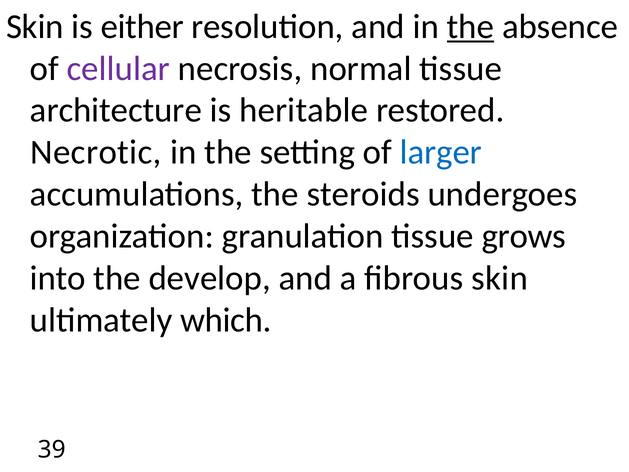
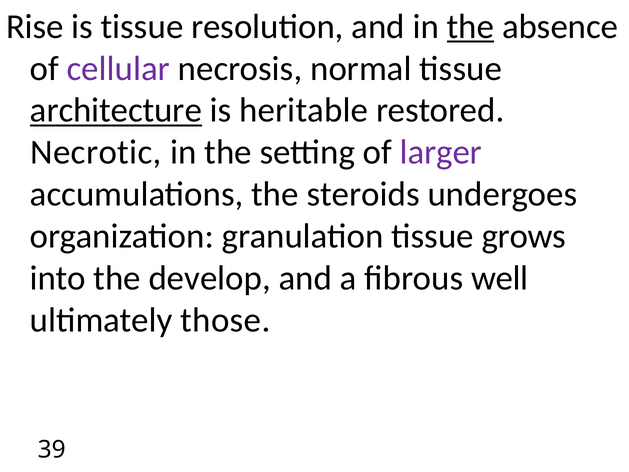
Skin: Skin -> Rise (35, 27)
is either: either -> tissue (142, 27)
architecture underline: none -> present (116, 110)
larger colour: blue -> purple (441, 152)
fibrous skin: skin -> well (500, 278)
which: which -> those (225, 320)
